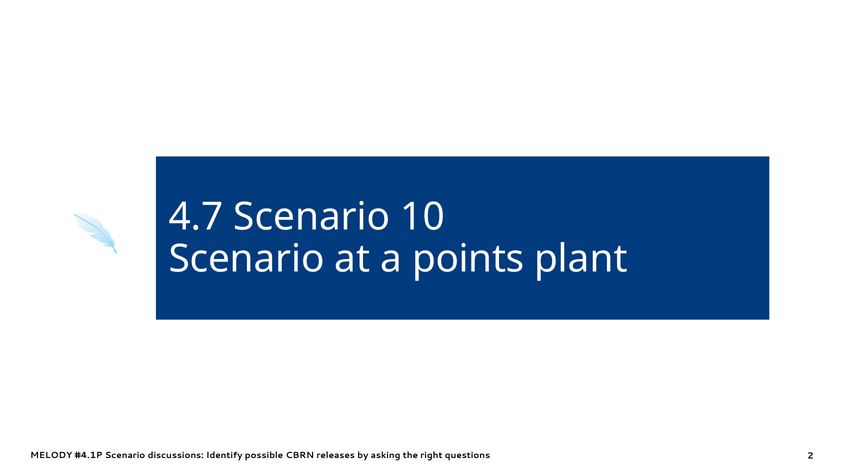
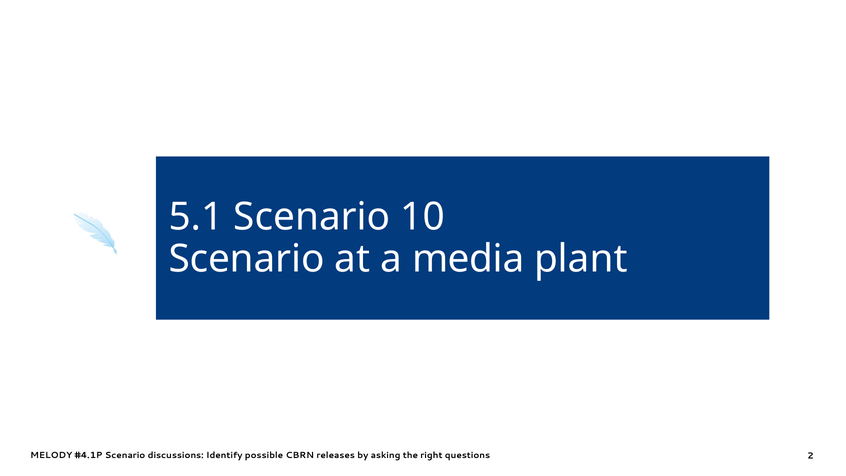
4.7: 4.7 -> 5.1 (196, 217)
points: points -> media (468, 259)
